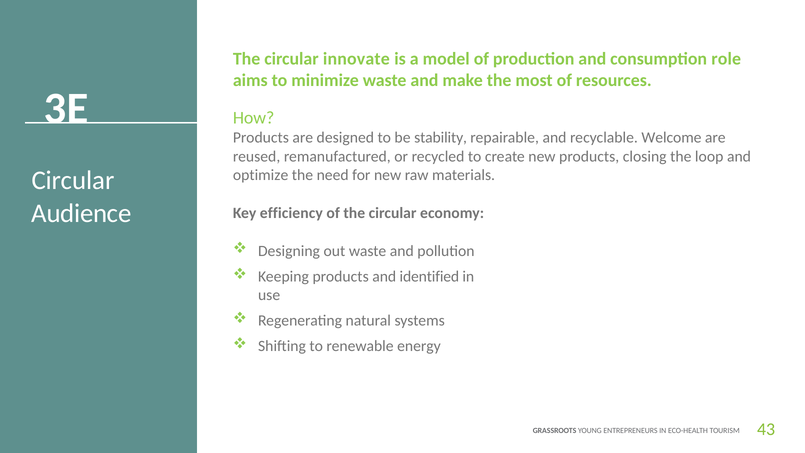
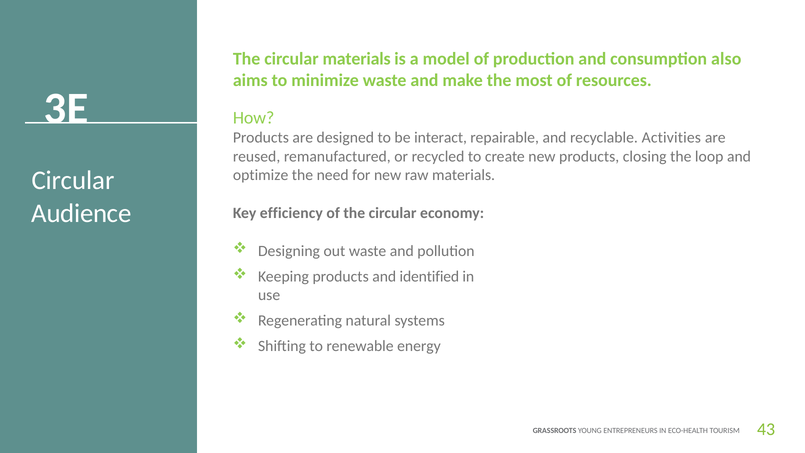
circular innovate: innovate -> materials (357, 59)
role: role -> also (726, 59)
stability: stability -> interact (441, 138)
Welcome: Welcome -> Activities (671, 138)
